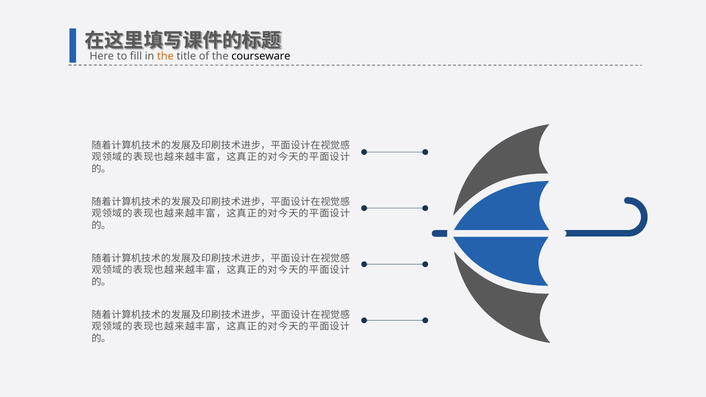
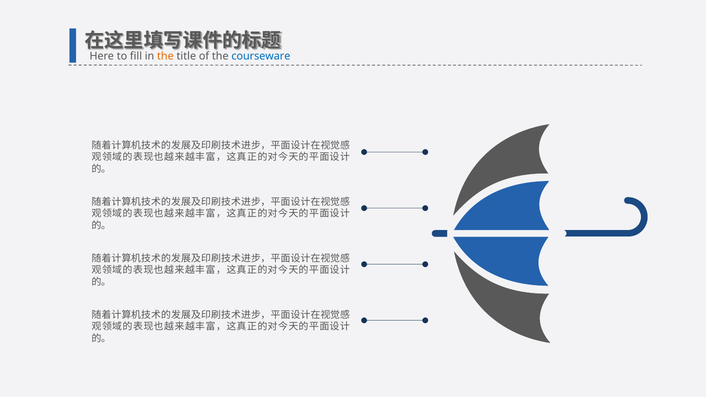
courseware colour: black -> blue (261, 56)
